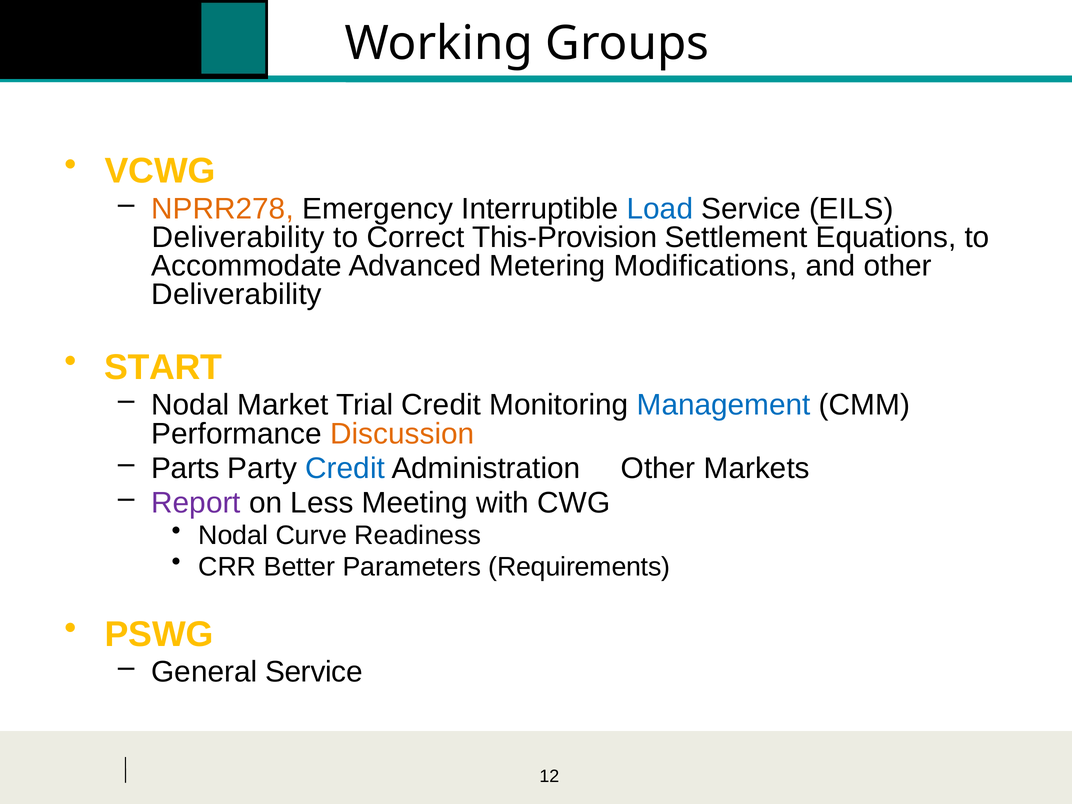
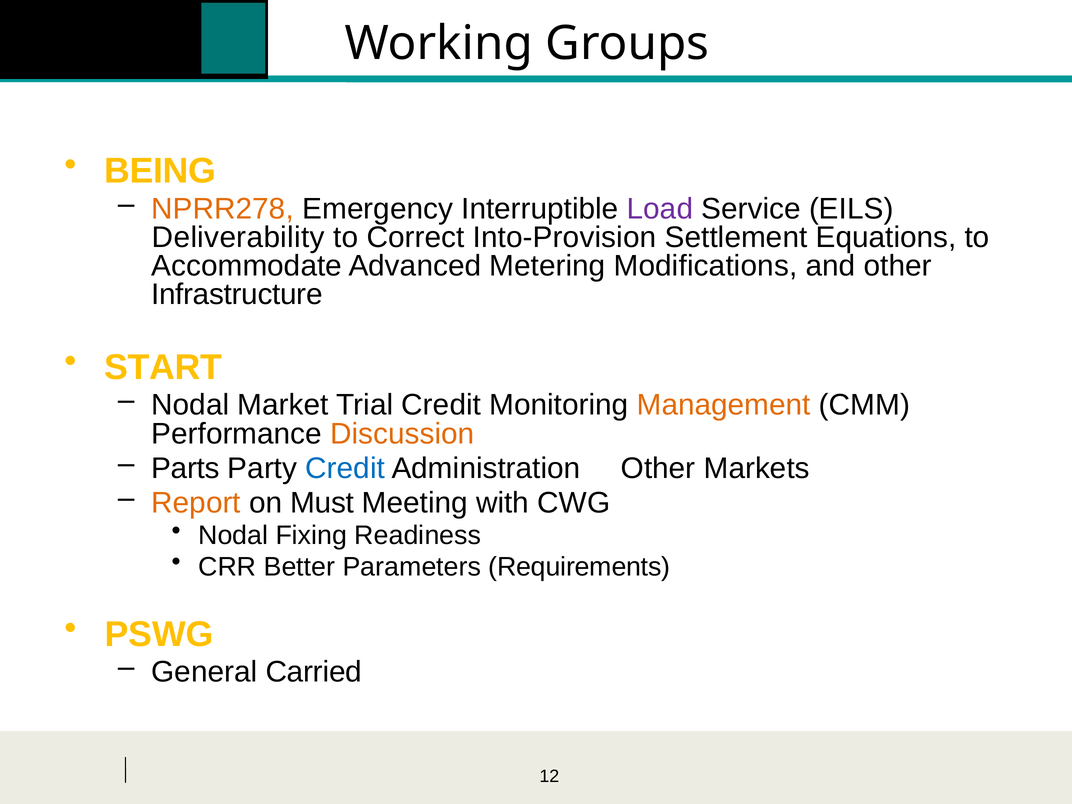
VCWG: VCWG -> BEING (160, 171)
Load colour: blue -> purple (660, 209)
This-Provision: This-Provision -> Into-Provision (565, 237)
Deliverability: Deliverability -> Infrastructure (237, 295)
Management colour: blue -> orange (724, 405)
Report colour: purple -> orange (196, 503)
Less: Less -> Must (322, 503)
Curve: Curve -> Fixing (311, 536)
General Service: Service -> Carried (314, 672)
